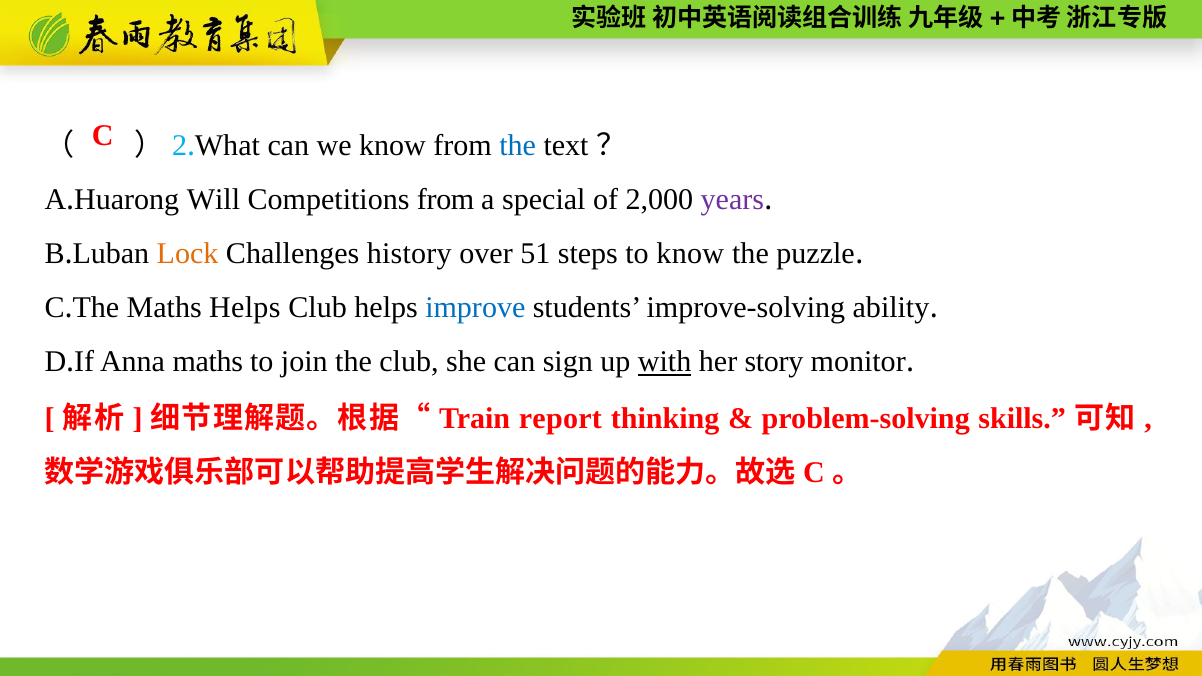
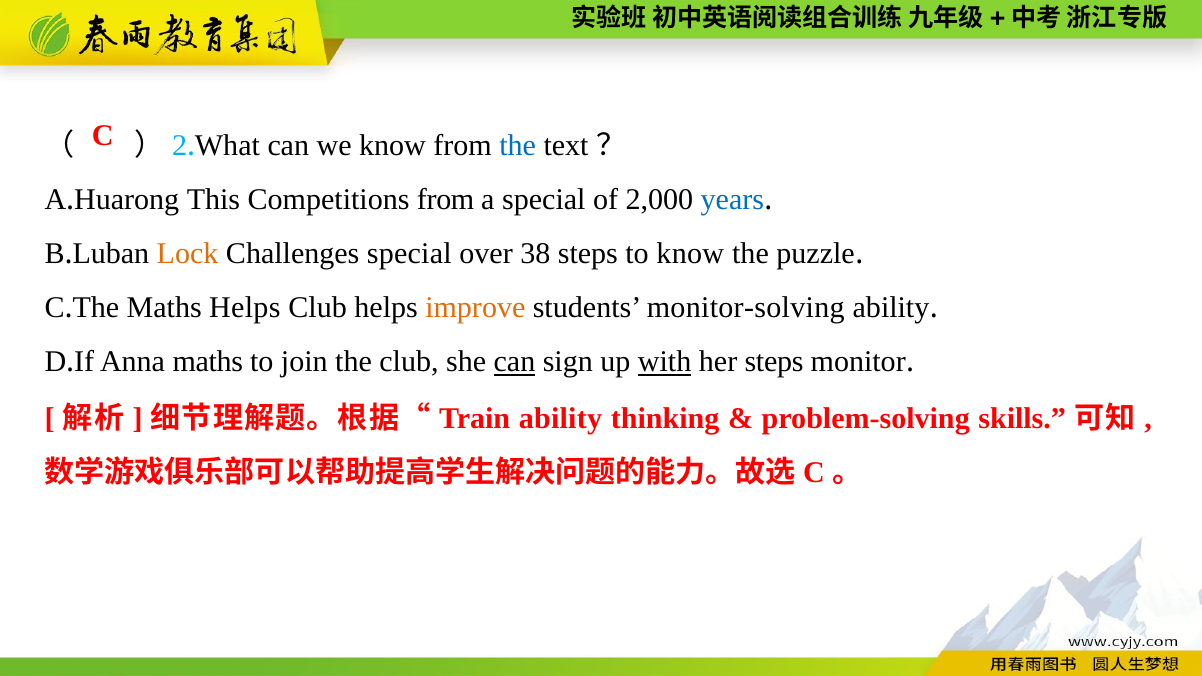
Will: Will -> This (213, 200)
years colour: purple -> blue (732, 200)
Challenges history: history -> special (409, 254)
51: 51 -> 38 (535, 254)
improve colour: blue -> orange (475, 308)
improve-solving: improve-solving -> monitor-solving (746, 308)
can underline: none -> present (514, 362)
her story: story -> steps (774, 362)
report: report -> ability (560, 418)
